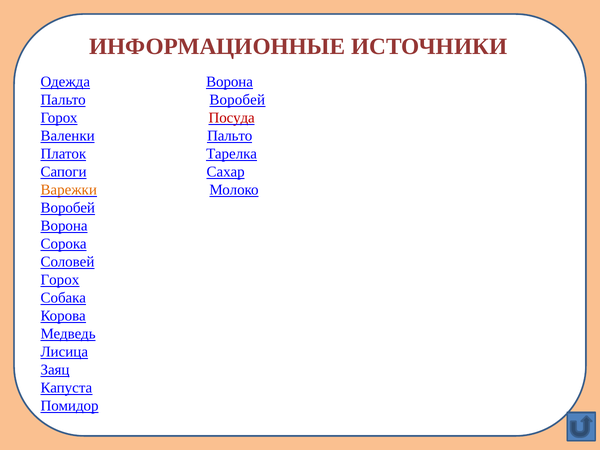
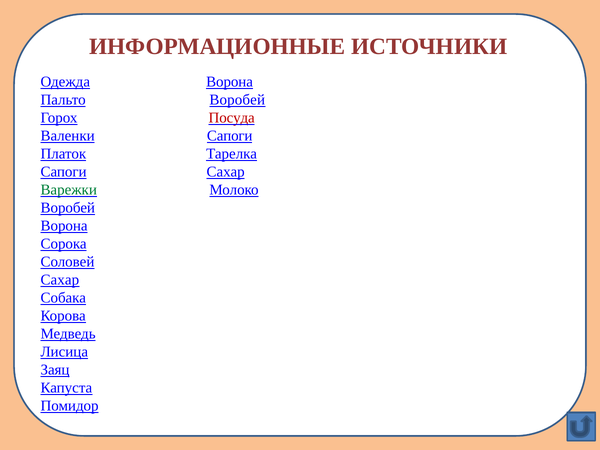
Валенки Пальто: Пальто -> Сапоги (230, 136)
Варежки colour: orange -> green (69, 190)
Горох: Горох -> Сахар (60, 280)
